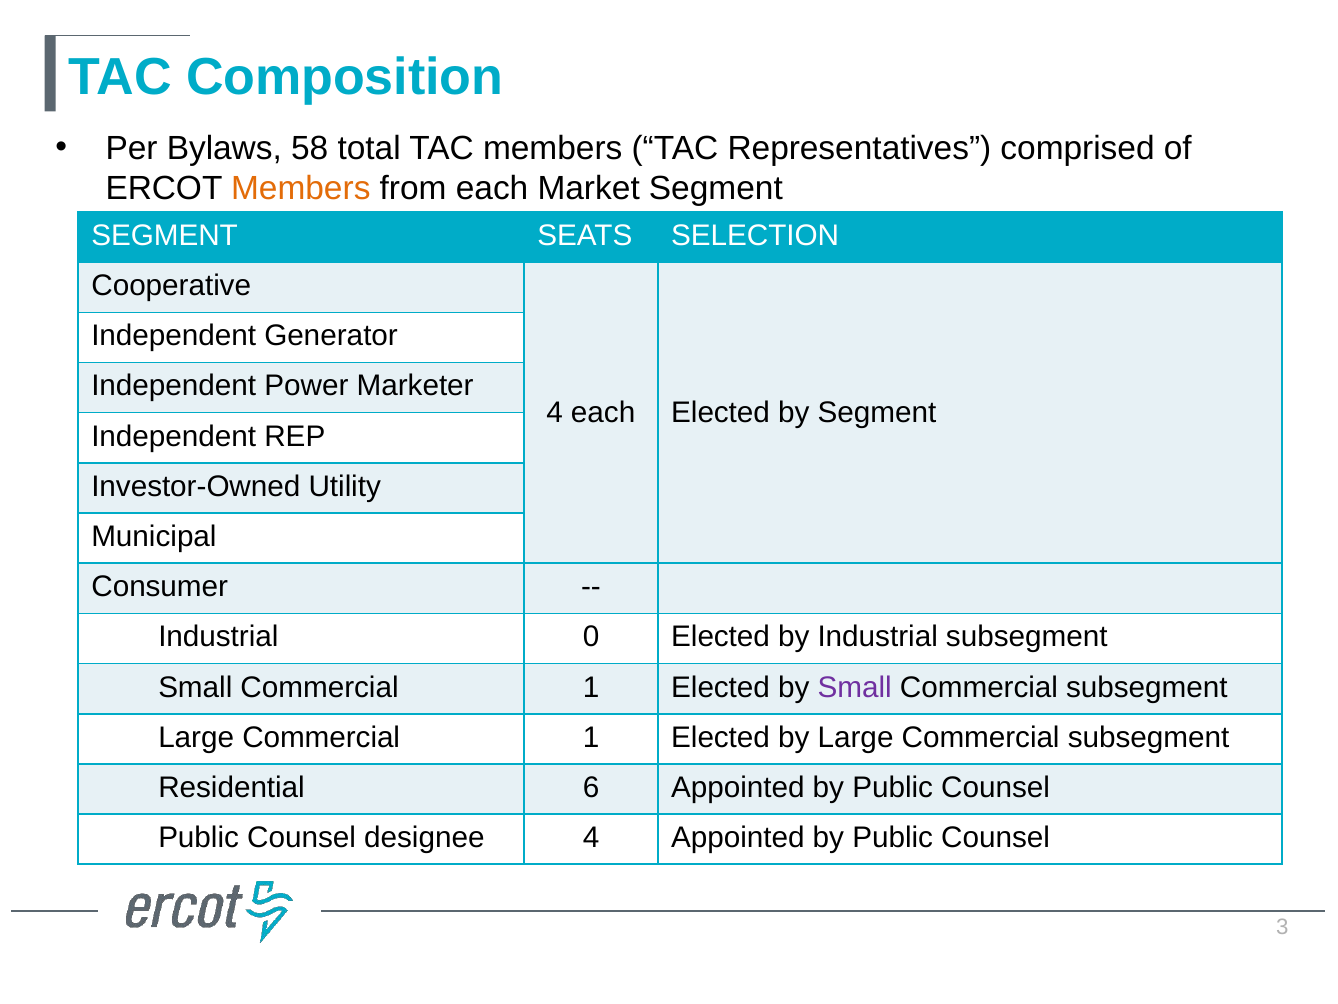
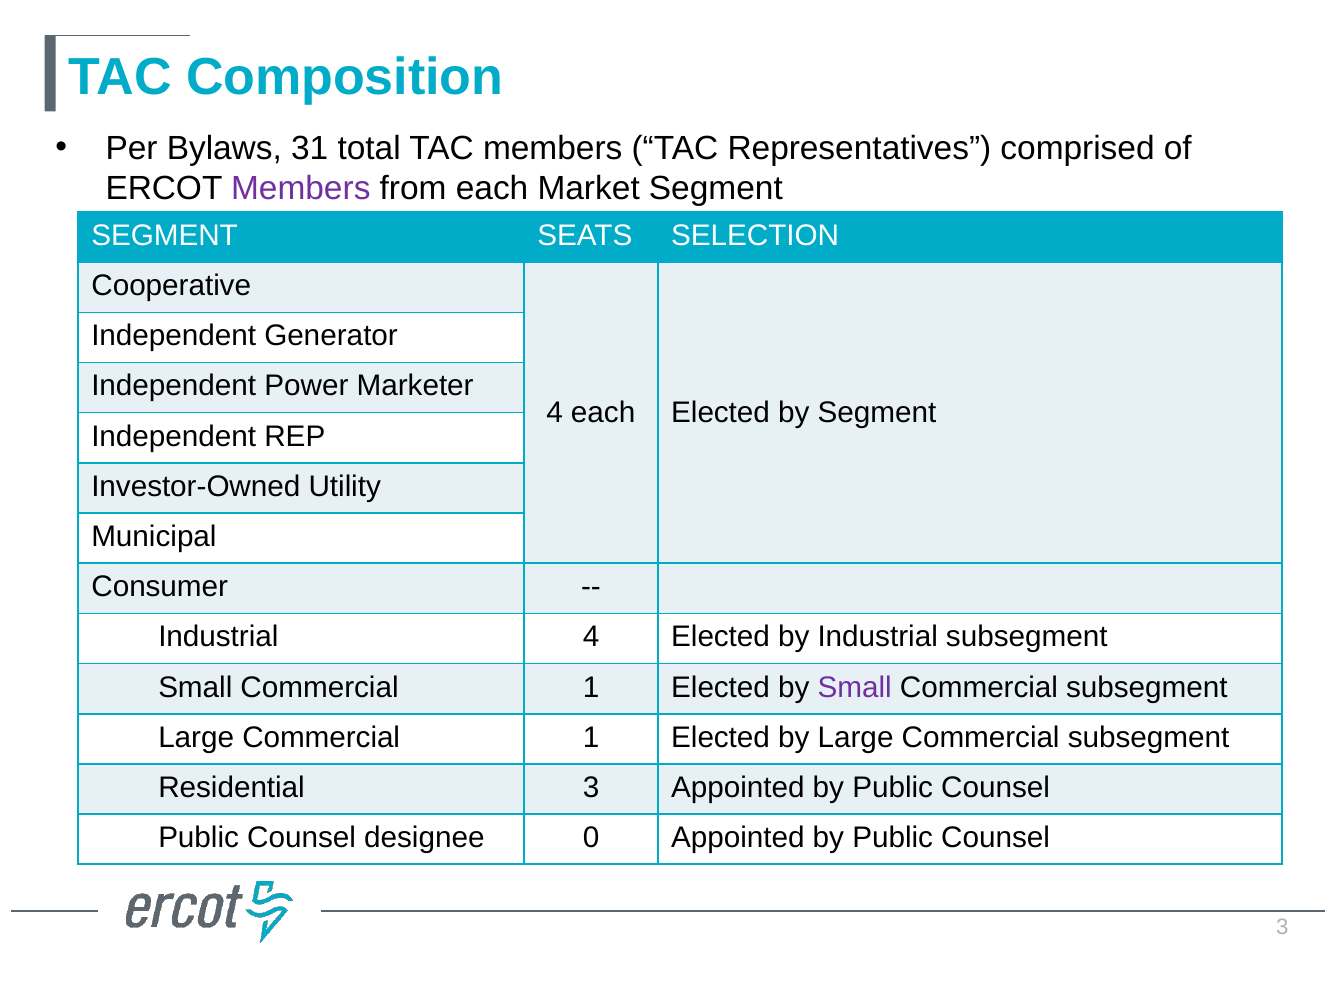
58: 58 -> 31 (310, 148)
Members colour: orange -> purple (301, 188)
Industrial 0: 0 -> 4 (591, 637)
Residential 6: 6 -> 3 (591, 787)
designee 4: 4 -> 0 (591, 837)
